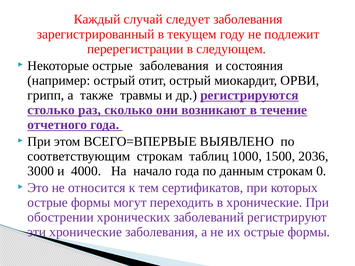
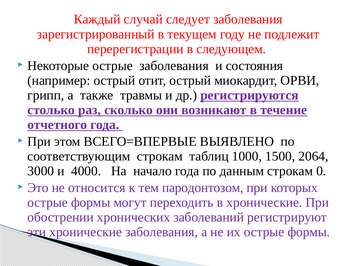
2036: 2036 -> 2064 (313, 156)
сертификатов: сертификатов -> пародонтозом (203, 188)
